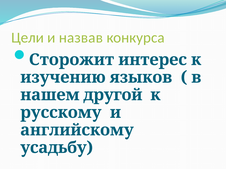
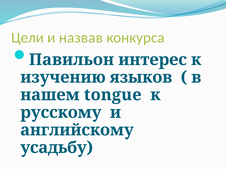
Сторожит: Сторожит -> Павильон (71, 60)
другой: другой -> tongue (113, 95)
